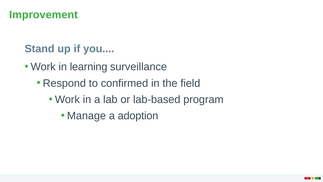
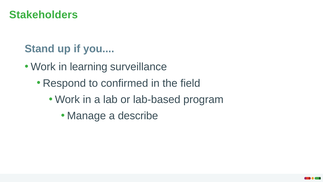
Improvement: Improvement -> Stakeholders (44, 15)
adoption: adoption -> describe (138, 116)
